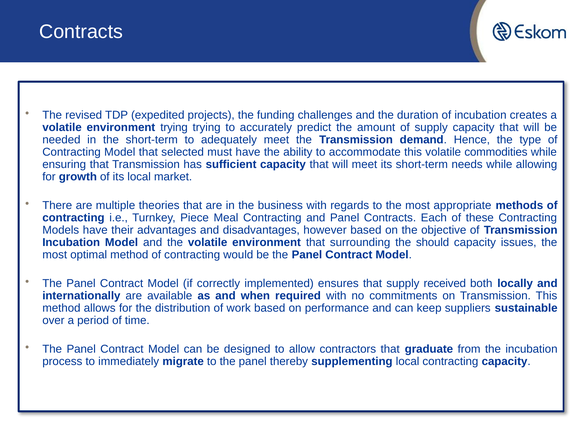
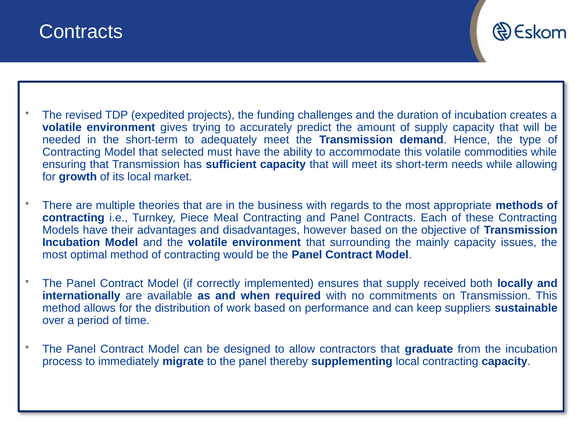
environment trying: trying -> gives (174, 128)
should: should -> mainly (433, 243)
